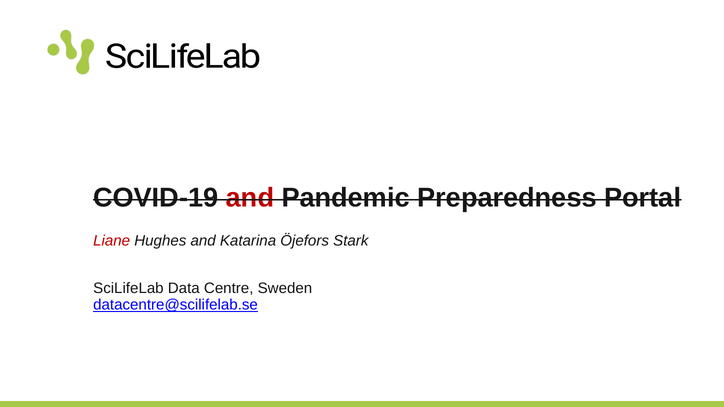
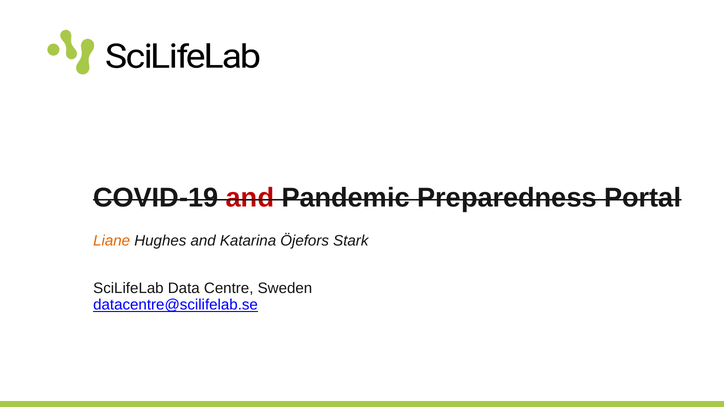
Liane colour: red -> orange (112, 241)
